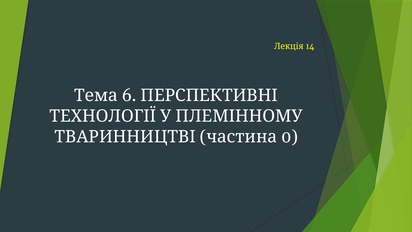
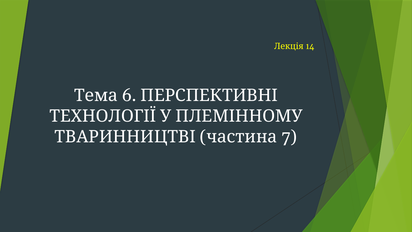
0: 0 -> 7 (289, 137)
